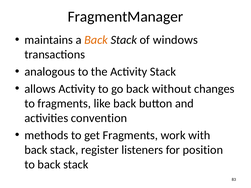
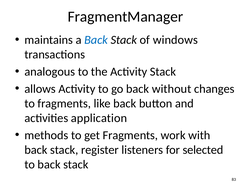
Back colour: orange -> blue (96, 40)
convention: convention -> application (99, 118)
position: position -> selected (203, 150)
